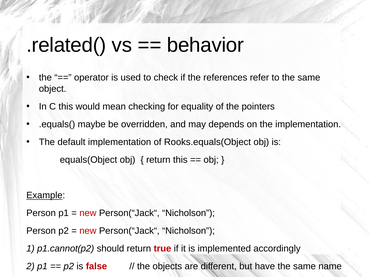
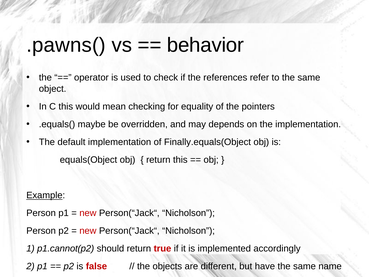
.related(: .related( -> .pawns( (66, 45)
Rooks.equals(Object: Rooks.equals(Object -> Finally.equals(Object (207, 142)
